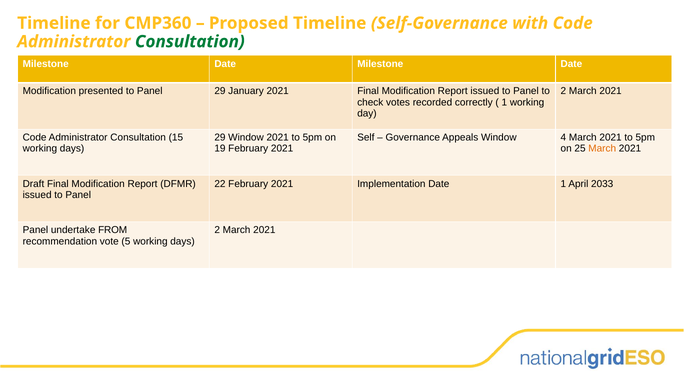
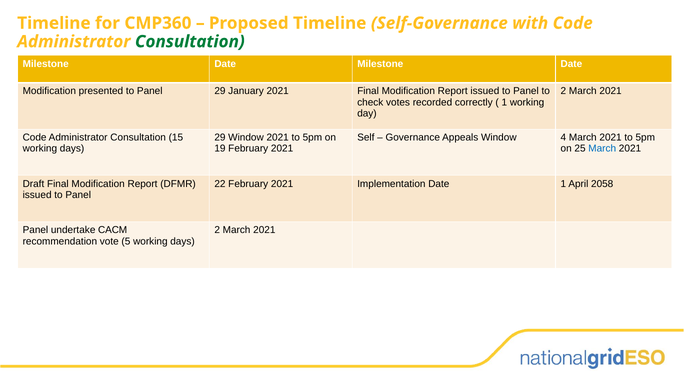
March colour: orange -> blue (602, 149)
2033: 2033 -> 2058 (602, 184)
FROM: FROM -> CACM (113, 230)
